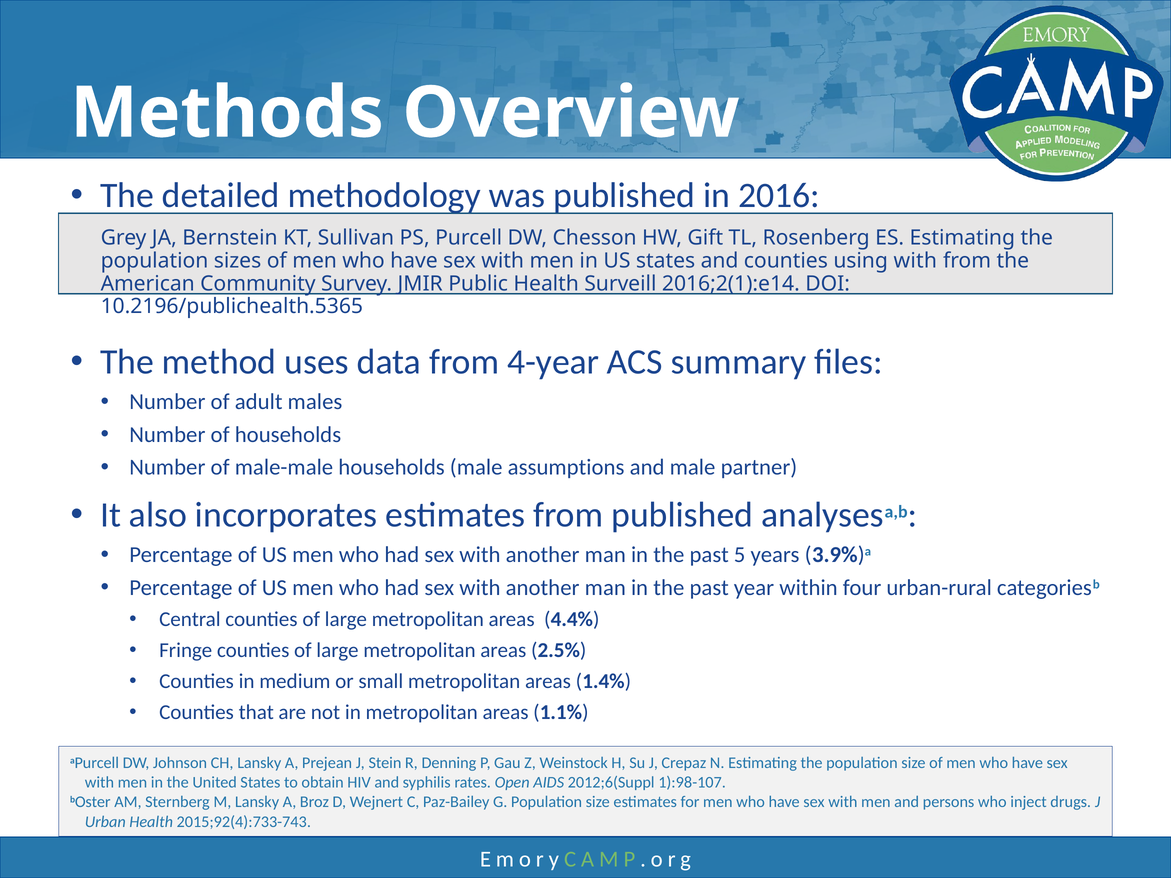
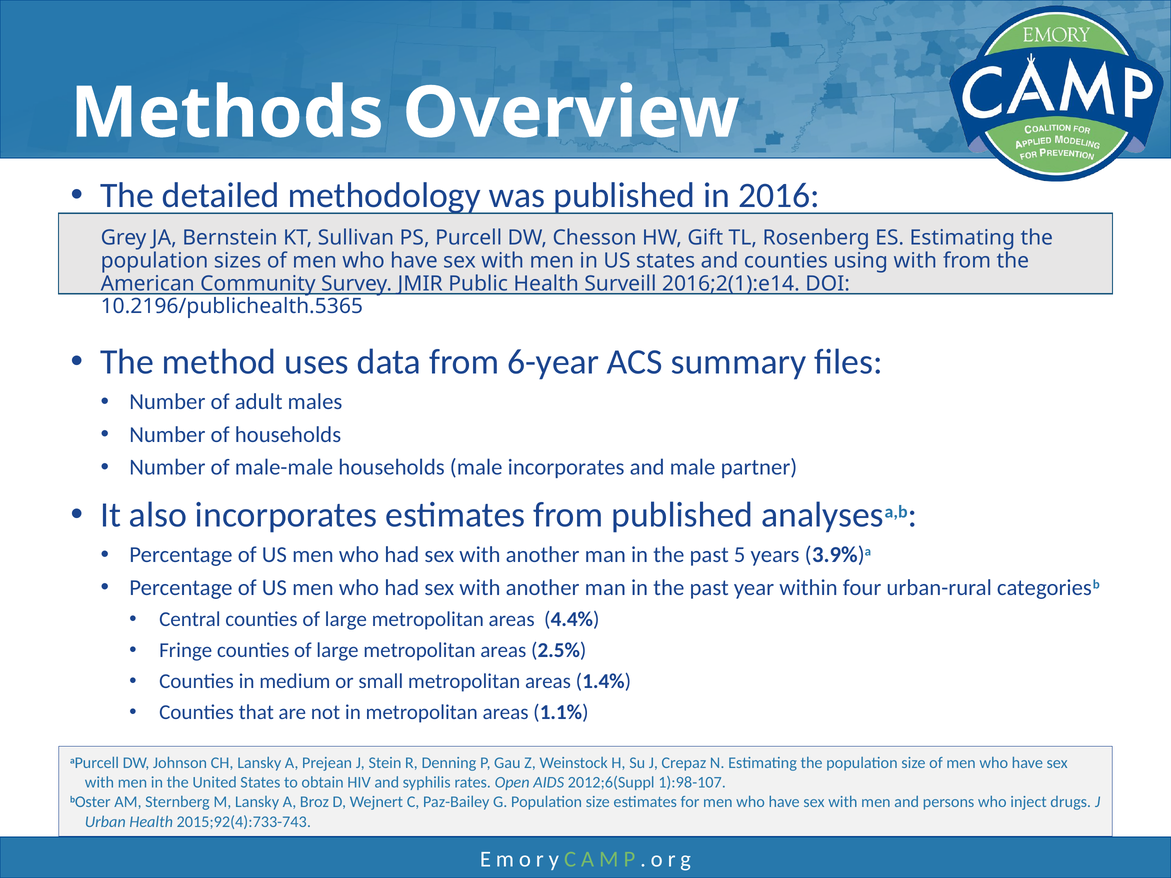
4-year: 4-year -> 6-year (553, 362)
male assumptions: assumptions -> incorporates (566, 467)
